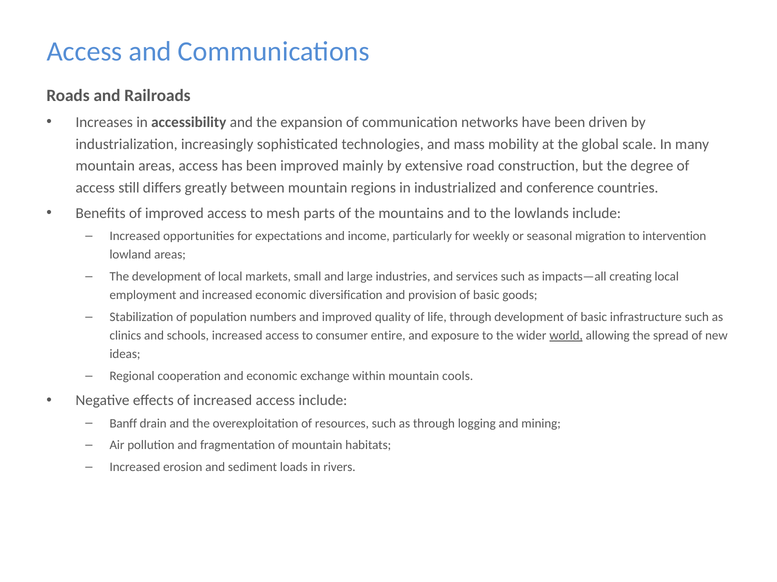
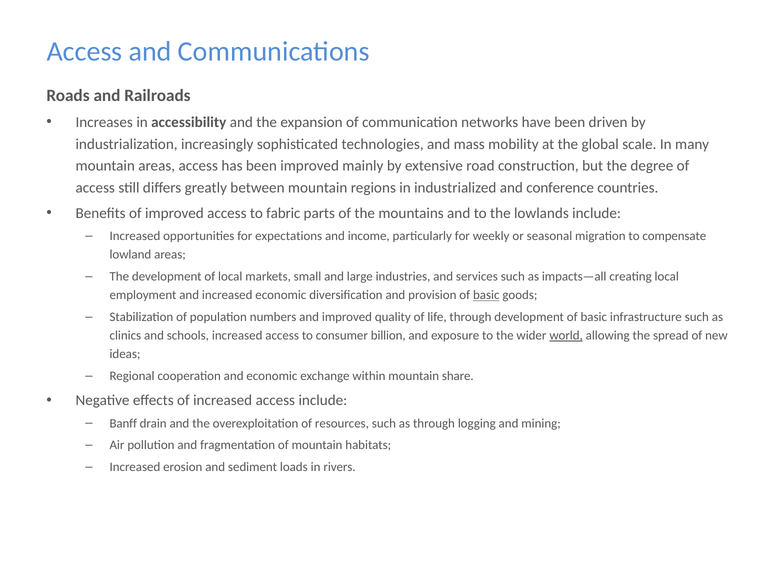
mesh: mesh -> fabric (283, 213)
intervention: intervention -> compensate (674, 236)
basic underline: none -> present (486, 295)
entire: entire -> billion (388, 336)
cools: cools -> share (458, 376)
